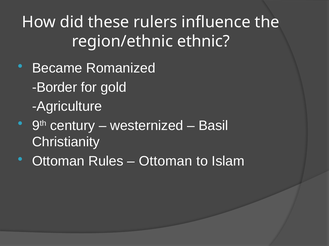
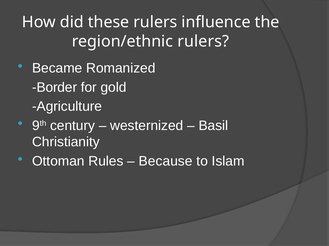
region/ethnic ethnic: ethnic -> rulers (203, 41)
Ottoman: Ottoman -> Because (166, 162)
